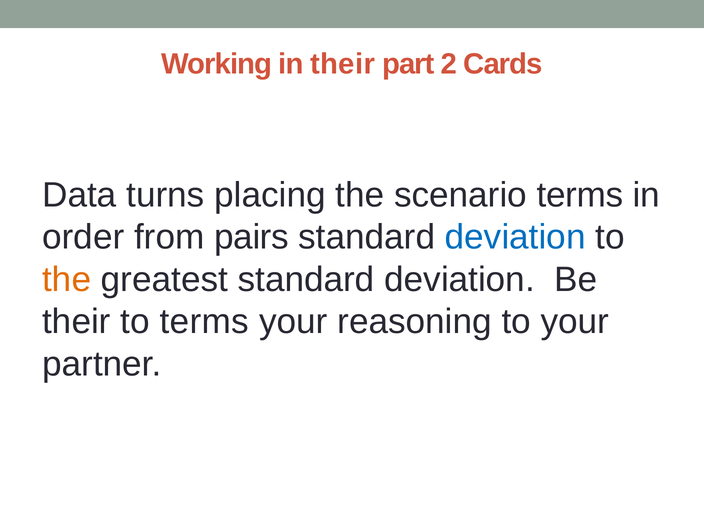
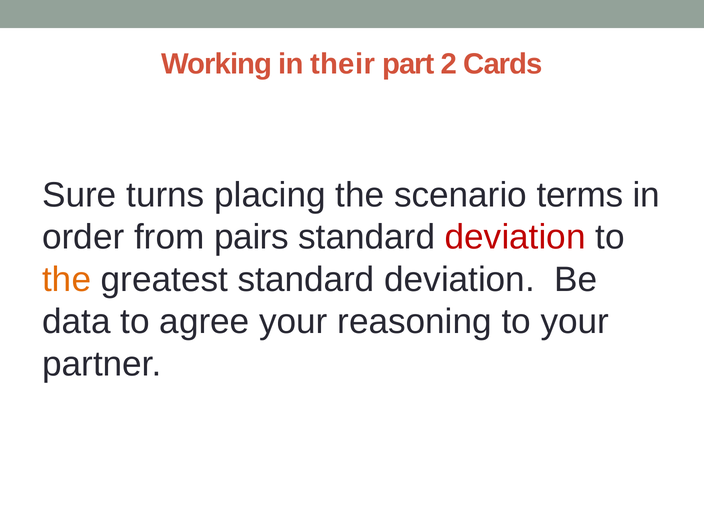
Data: Data -> Sure (79, 195)
deviation colour: blue -> red (515, 237)
their: their -> data (76, 322)
to terms: terms -> agree (204, 322)
